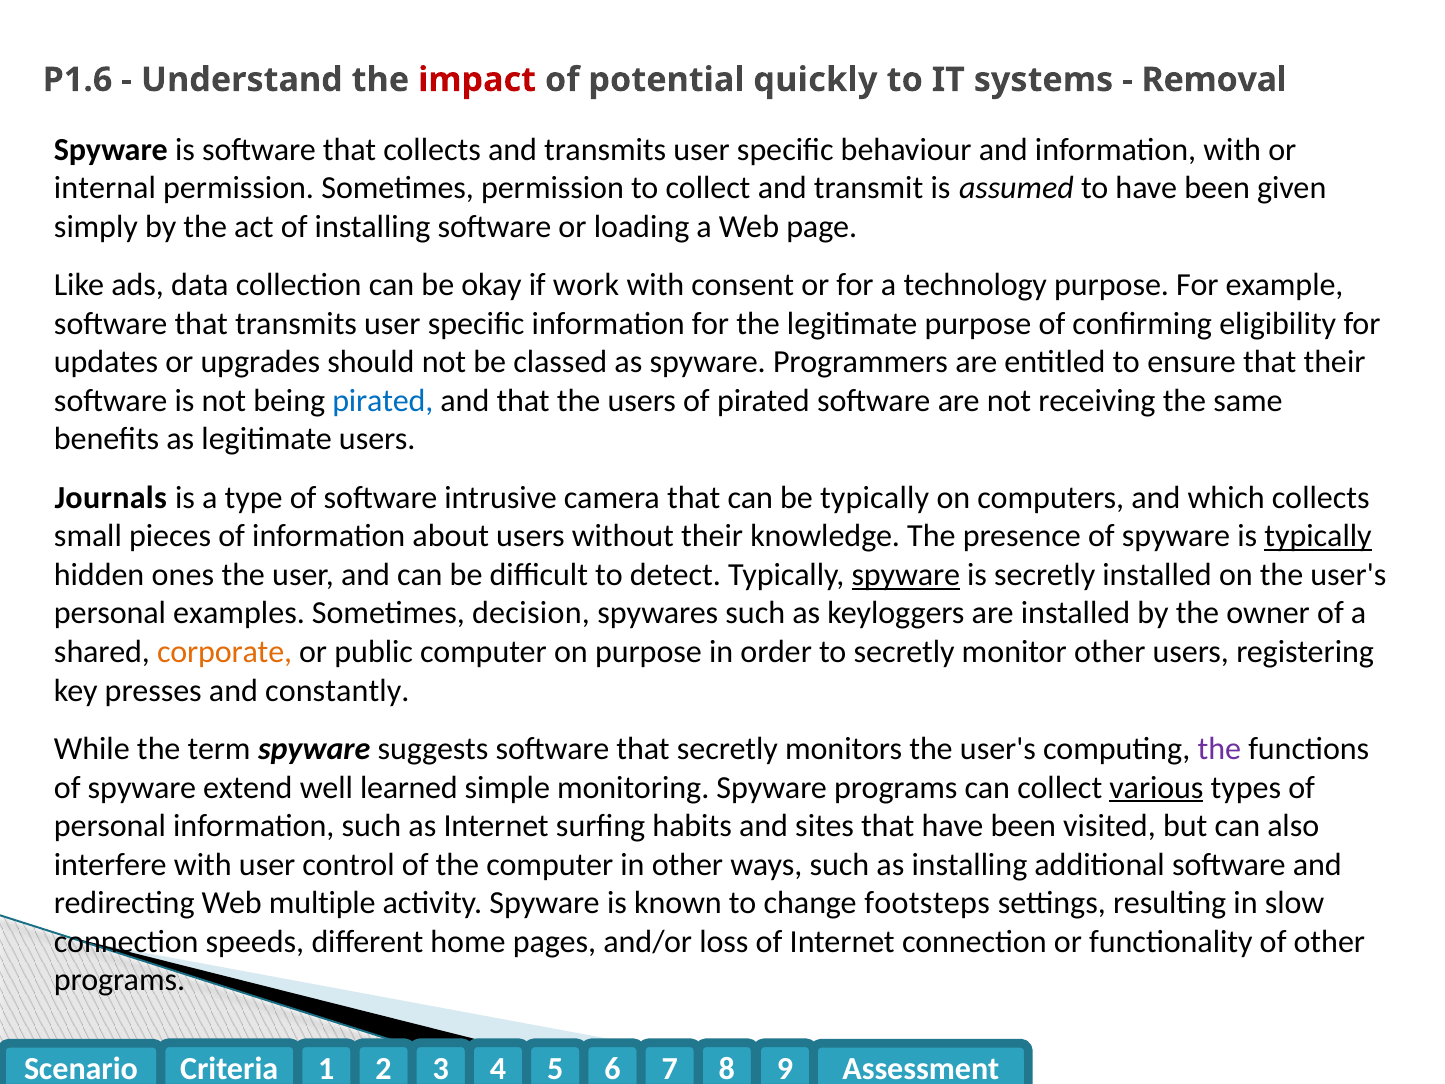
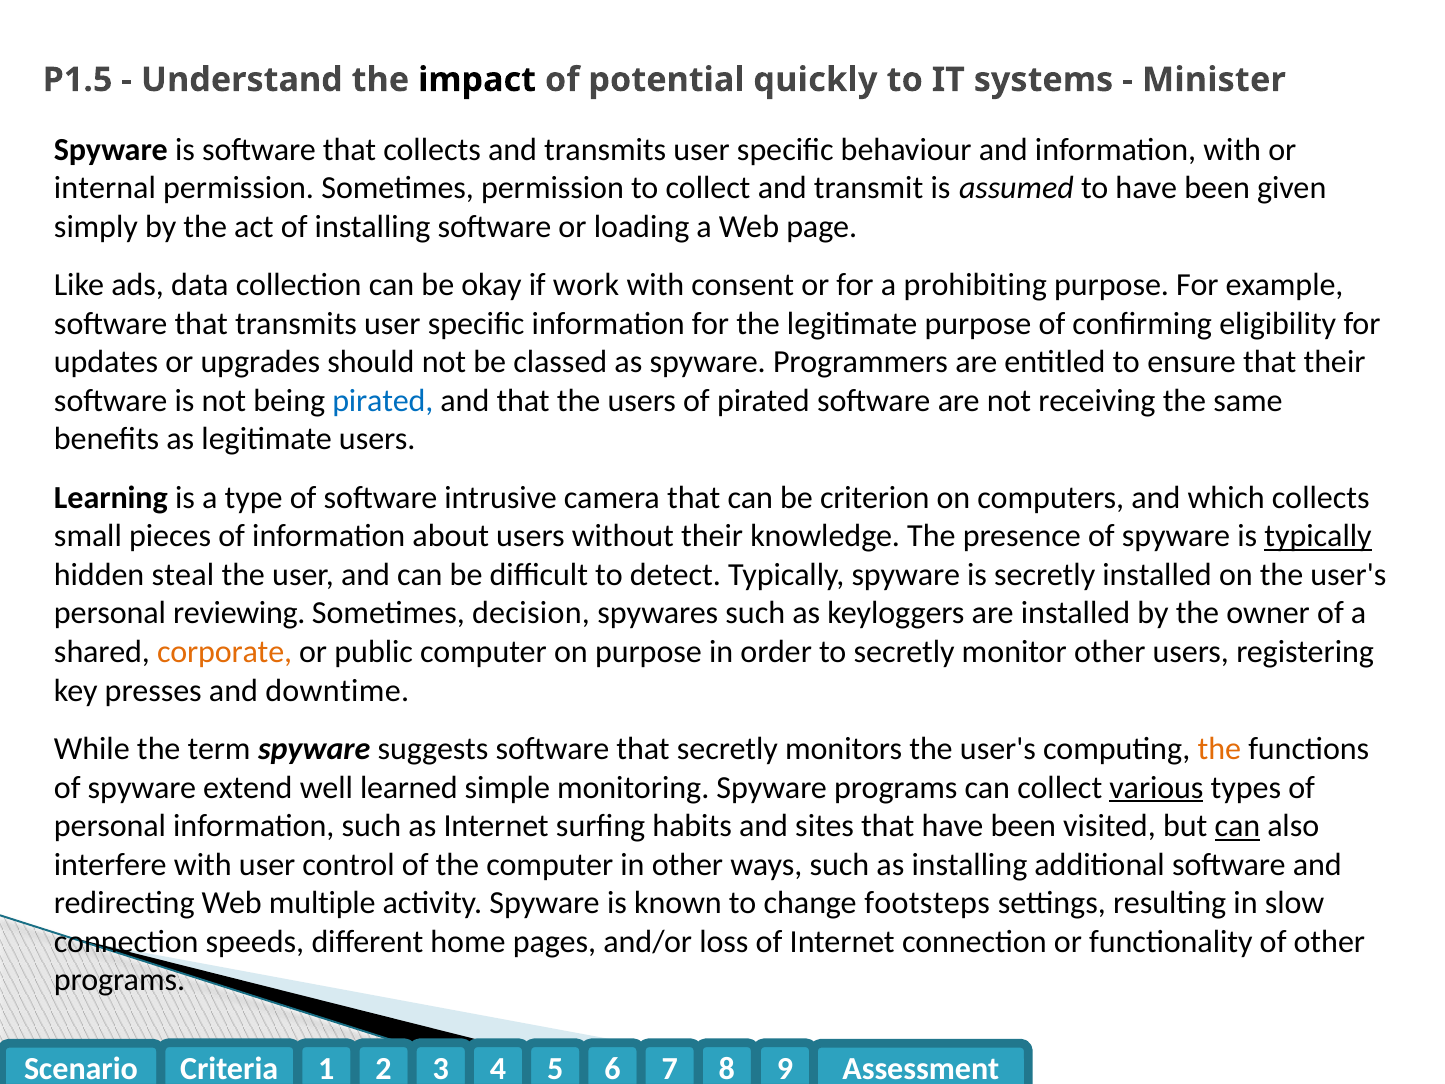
P1.6: P1.6 -> P1.5 (78, 80)
impact colour: red -> black (477, 80)
Removal: Removal -> Minister (1214, 80)
technology: technology -> prohibiting (975, 285)
Journals: Journals -> Learning (111, 498)
be typically: typically -> criterion (875, 498)
ones: ones -> steal (183, 575)
spyware underline: present -> none (906, 575)
examples: examples -> reviewing (239, 613)
constantly: constantly -> downtime (337, 690)
the colour: purple -> orange (1219, 749)
can underline: none -> present (1237, 826)
